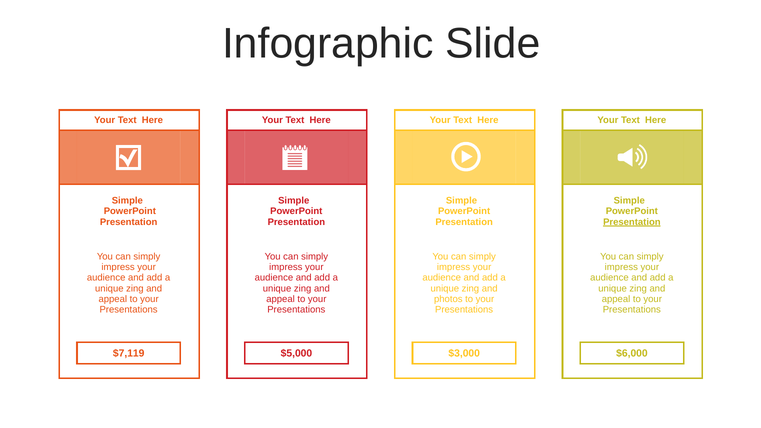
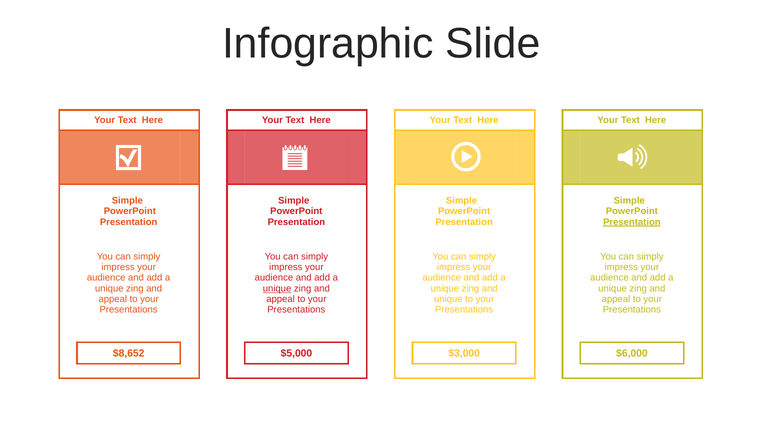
unique underline: none -> present (277, 289)
photos: photos -> unique (448, 299)
$7,119: $7,119 -> $8,652 (129, 353)
